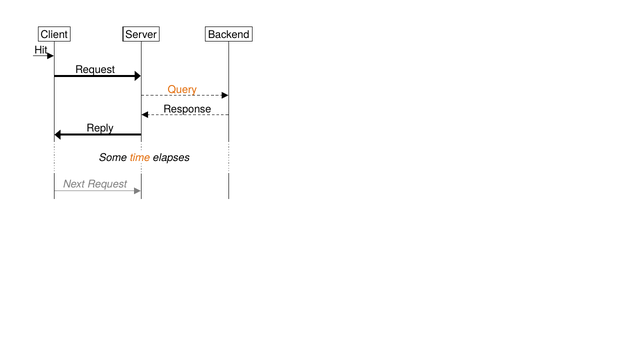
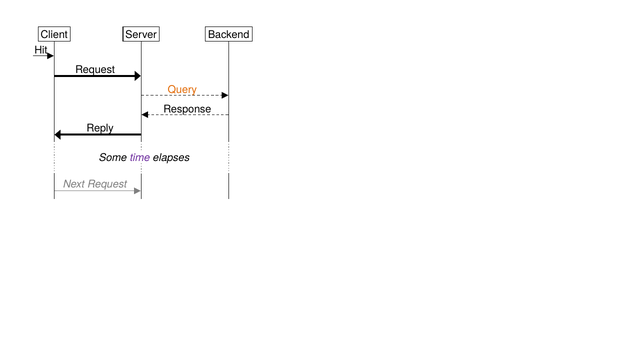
time colour: orange -> purple (140, 158)
